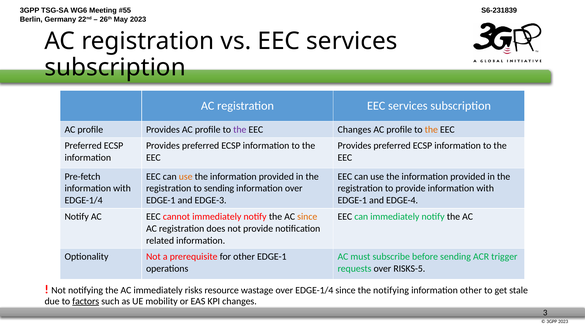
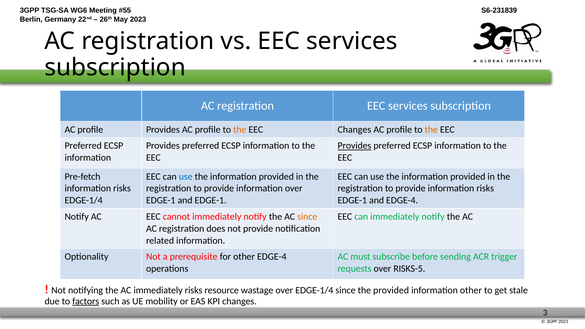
the colour: purple -> orange (240, 129)
Provides underline: none -> present (354, 146)
use colour: orange -> blue (186, 176)
with: with -> risks (122, 188)
sending: sending -> provide (219, 188)
with: with -> risks (485, 188)
and EDGE-3: EDGE-3 -> EDGE-1 (211, 200)
other EDGE-1: EDGE-1 -> EDGE-4 (272, 257)
the notifying: notifying -> provided (391, 290)
